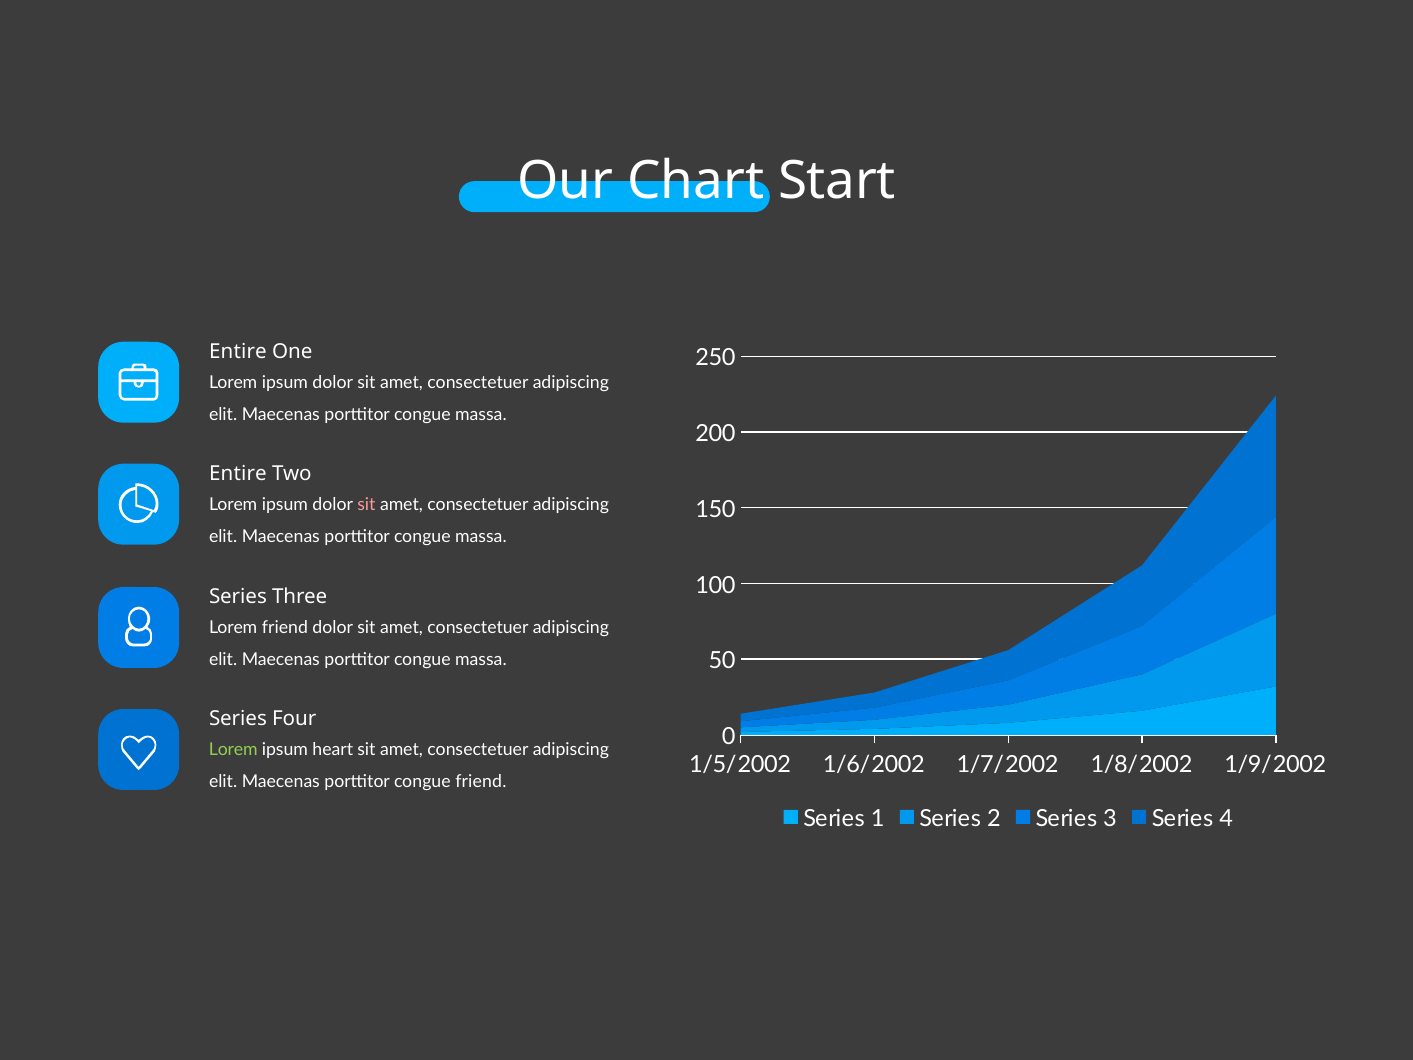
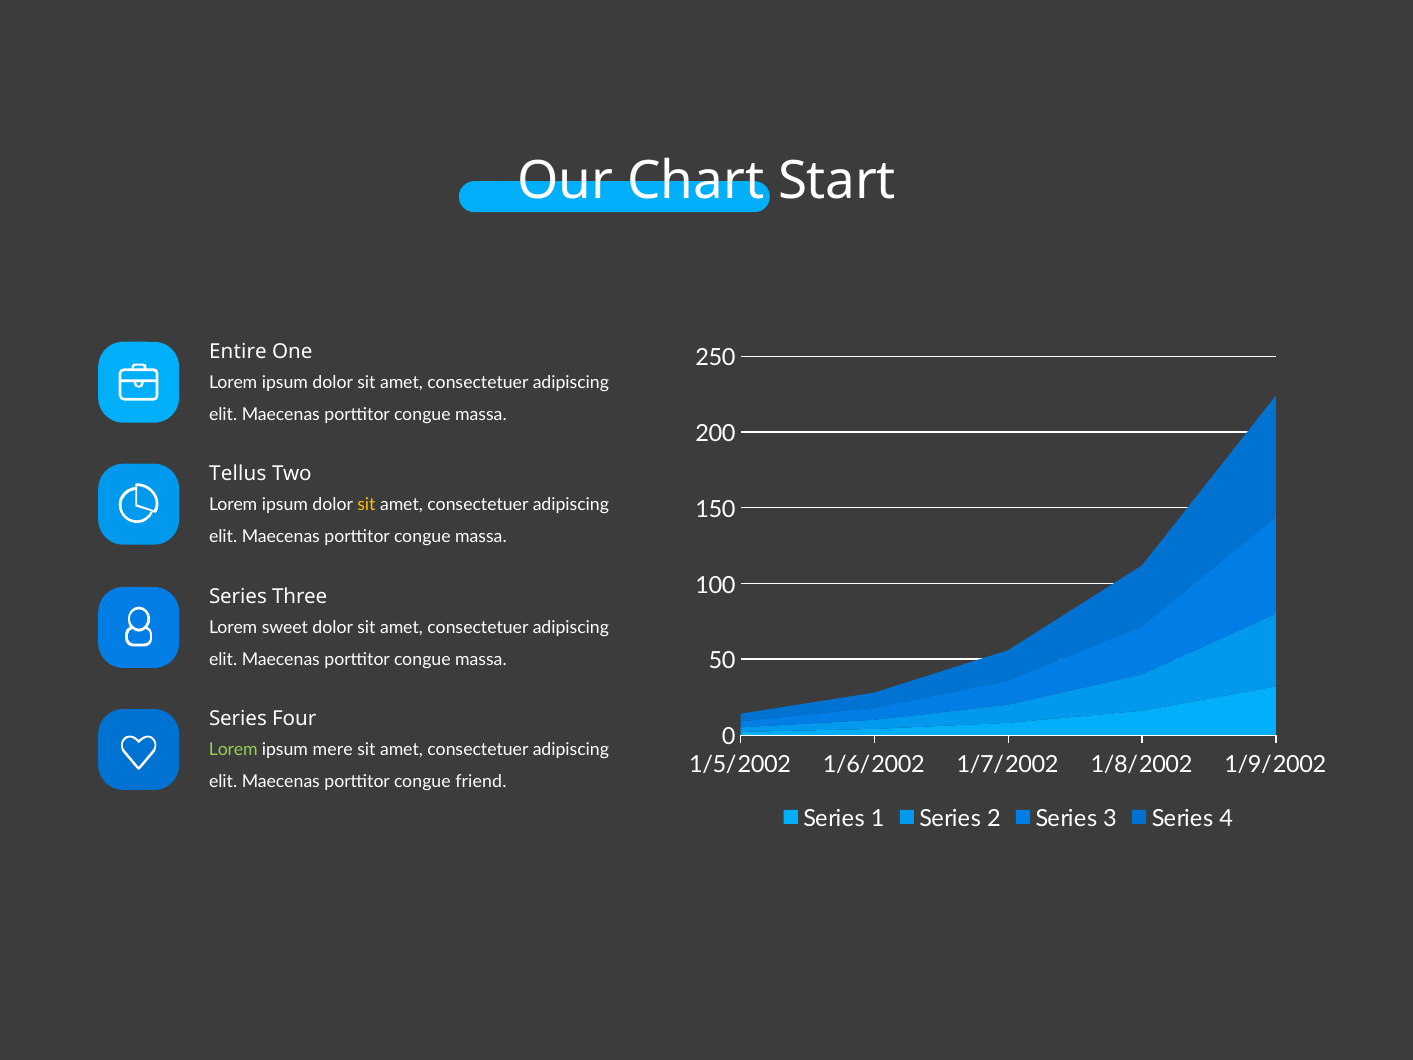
Entire: Entire -> Tellus (238, 473)
sit colour: pink -> yellow (366, 504)
Lorem friend: friend -> sweet (285, 628)
heart: heart -> mere (333, 750)
